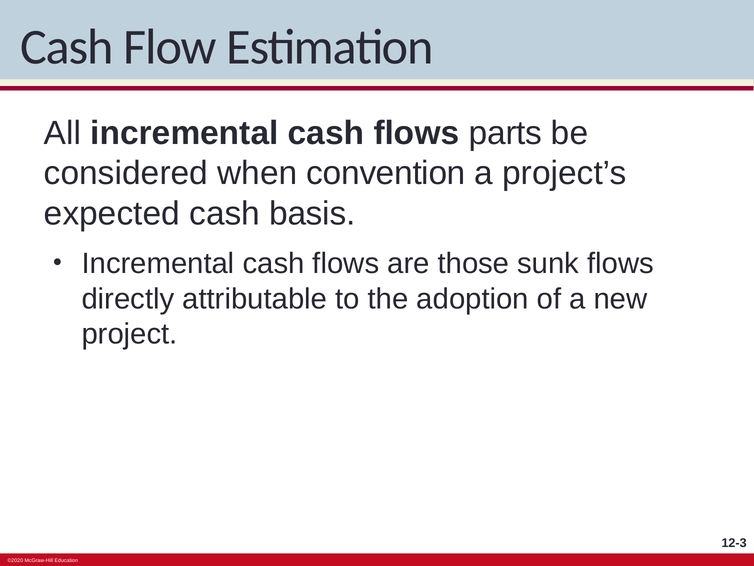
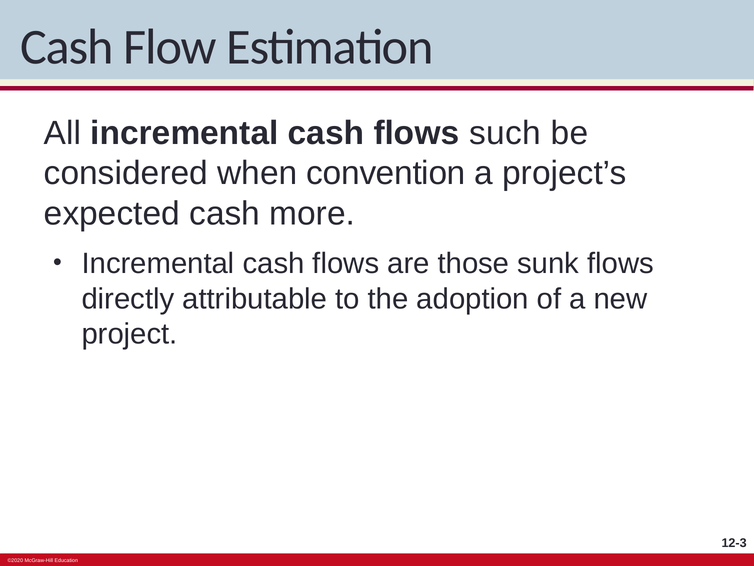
parts: parts -> such (505, 133)
basis: basis -> more (312, 213)
